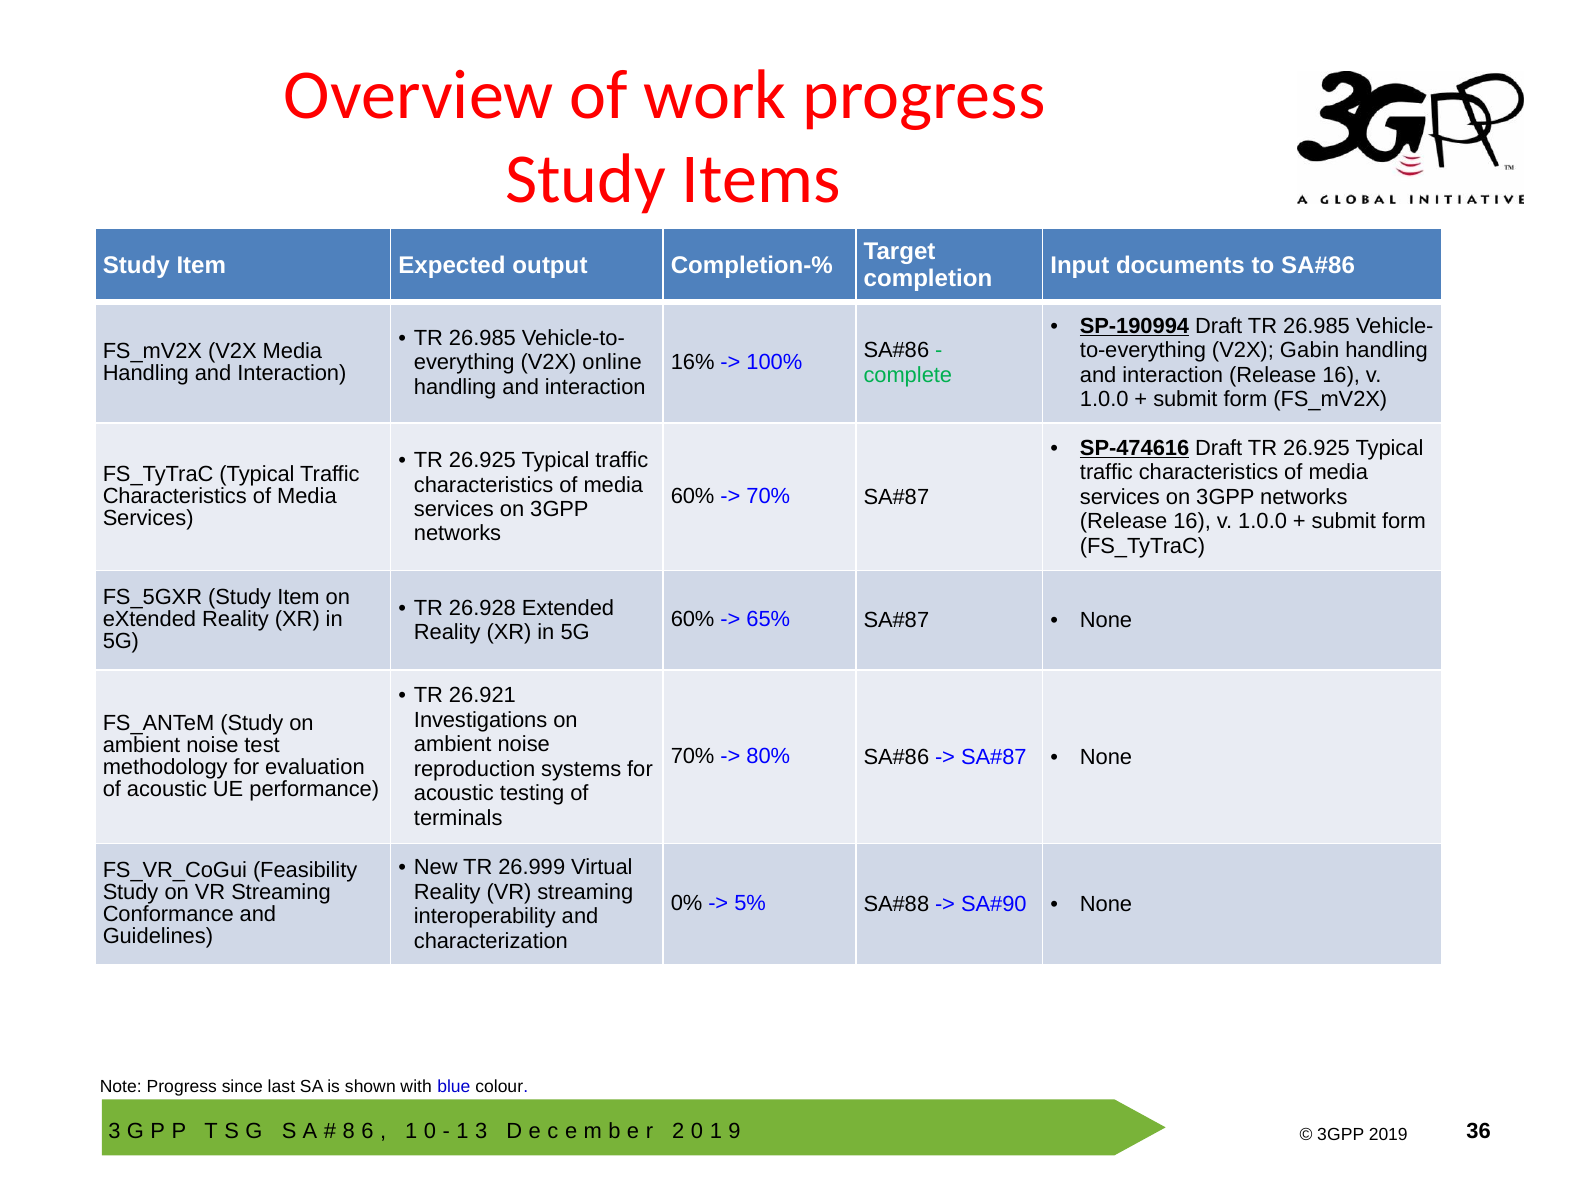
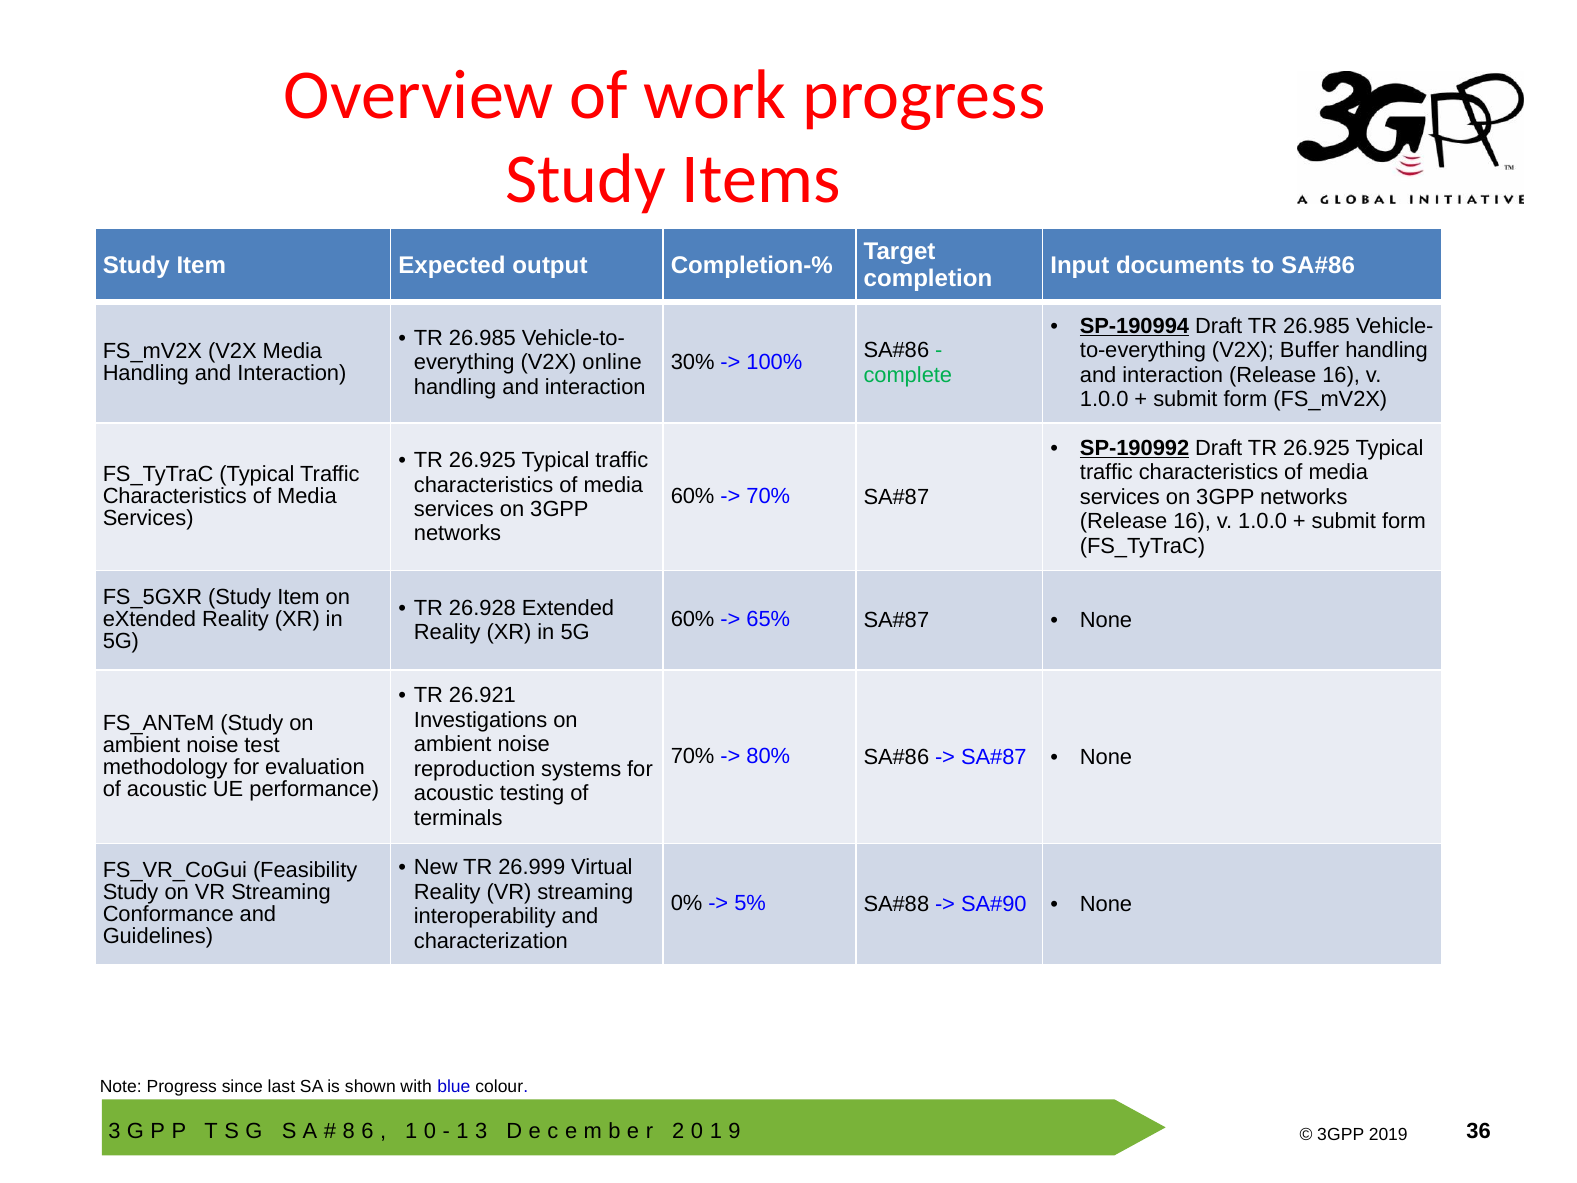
Gabin: Gabin -> Buffer (1310, 350)
16%: 16% -> 30% (693, 362)
SP-474616: SP-474616 -> SP-190992 (1135, 448)
